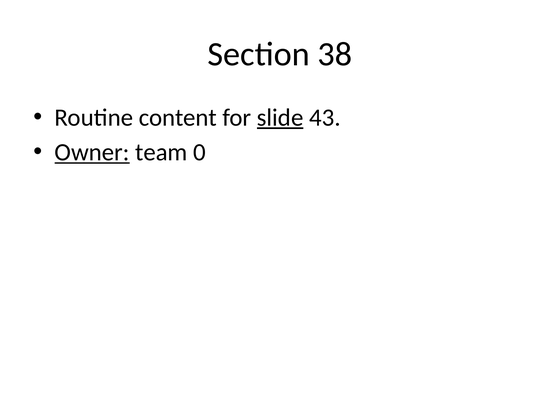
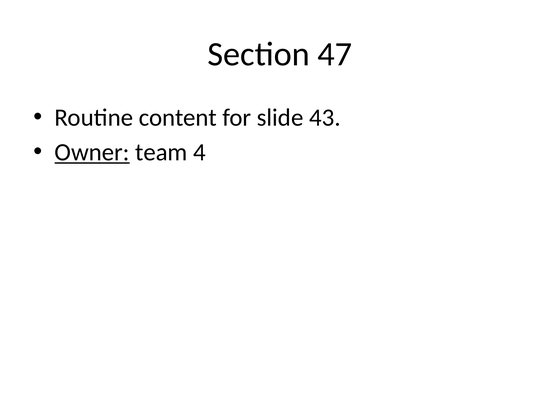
38: 38 -> 47 (335, 54)
slide underline: present -> none (280, 117)
0: 0 -> 4 (200, 152)
